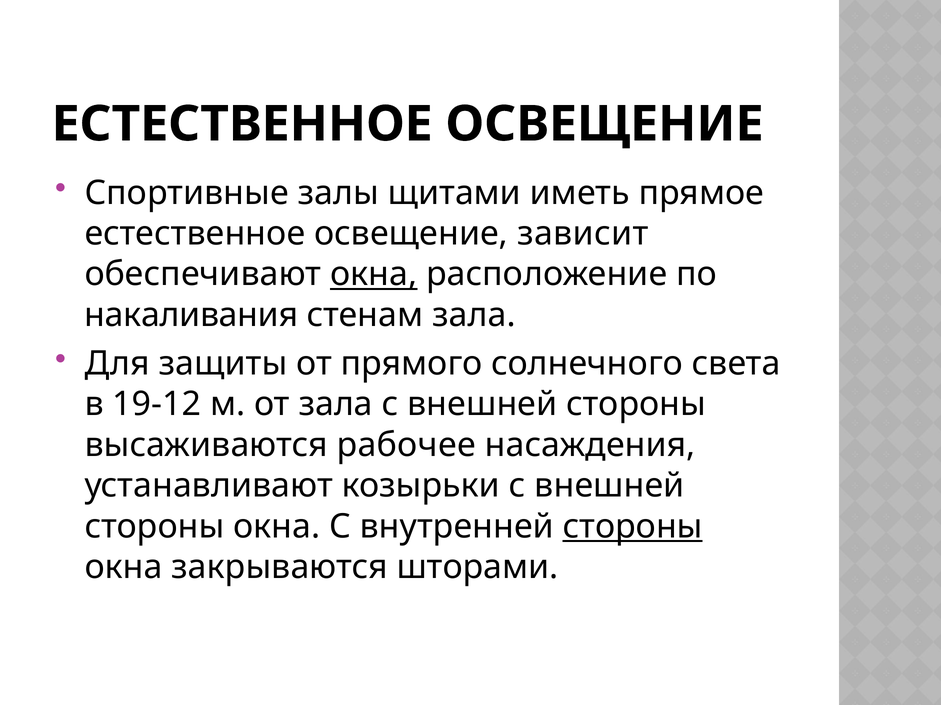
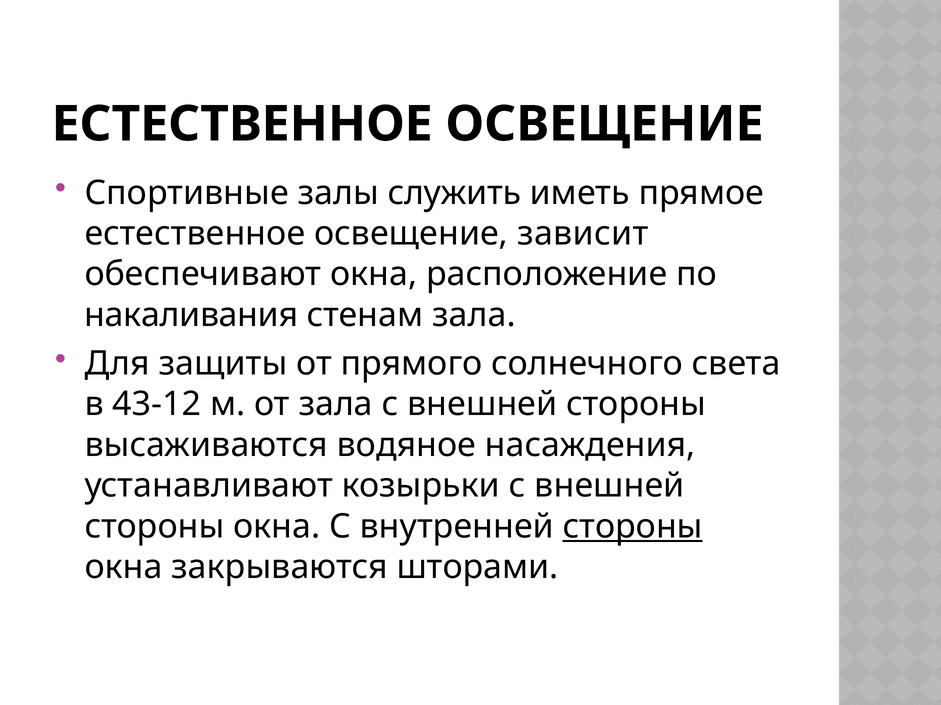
щитами: щитами -> служить (455, 193)
окна underline: present -> none (374, 275)
19-12: 19-12 -> 43-12 (157, 405)
рабочее: рабочее -> водяное (406, 445)
